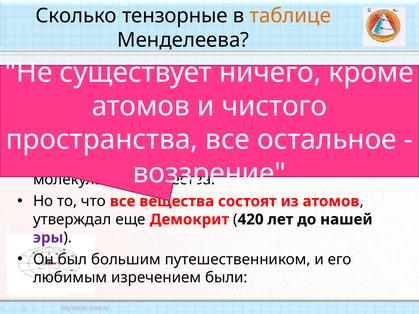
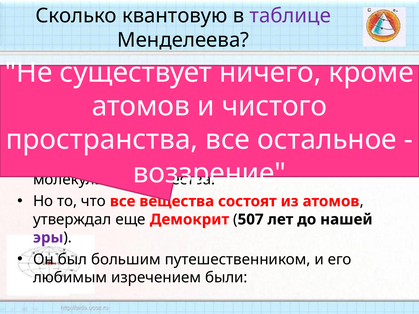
тензорные: тензорные -> квантовую (175, 16)
таблице colour: orange -> purple (290, 16)
420: 420 -> 507 (251, 220)
